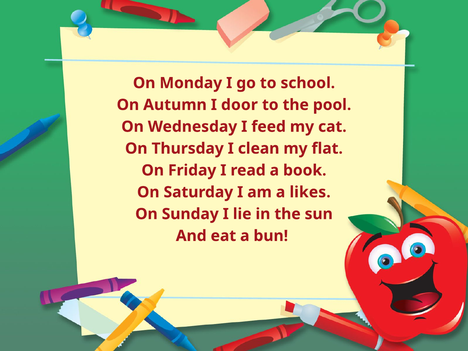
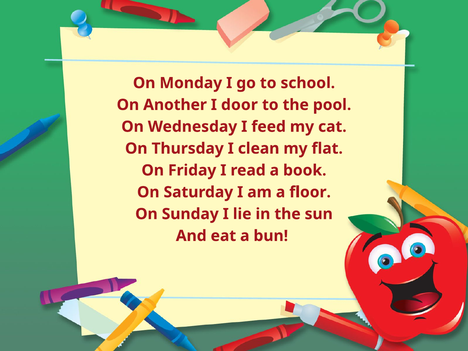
Autumn: Autumn -> Another (175, 105)
likes: likes -> floor (310, 192)
